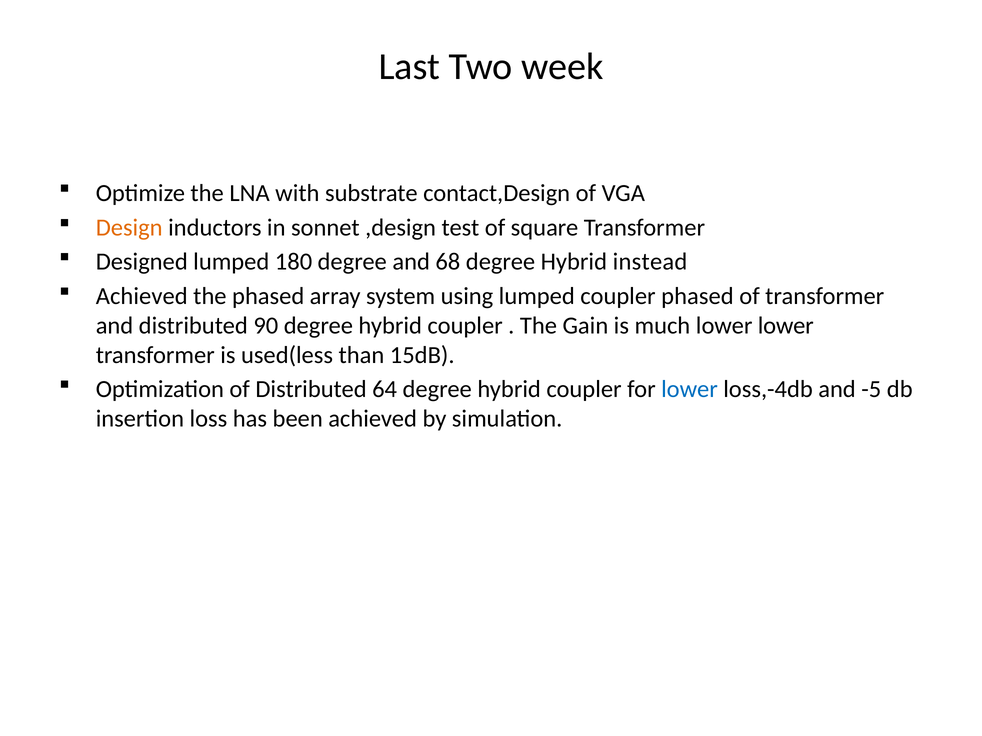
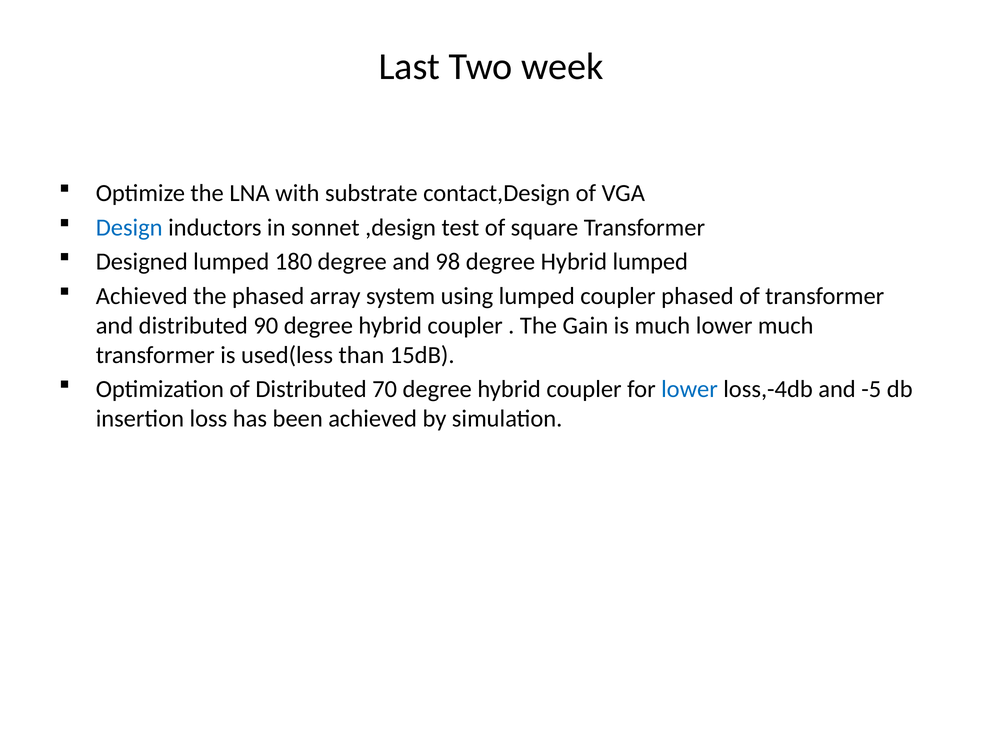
Design colour: orange -> blue (129, 228)
68: 68 -> 98 (448, 262)
Hybrid instead: instead -> lumped (650, 262)
lower lower: lower -> much (786, 326)
64: 64 -> 70 (385, 390)
